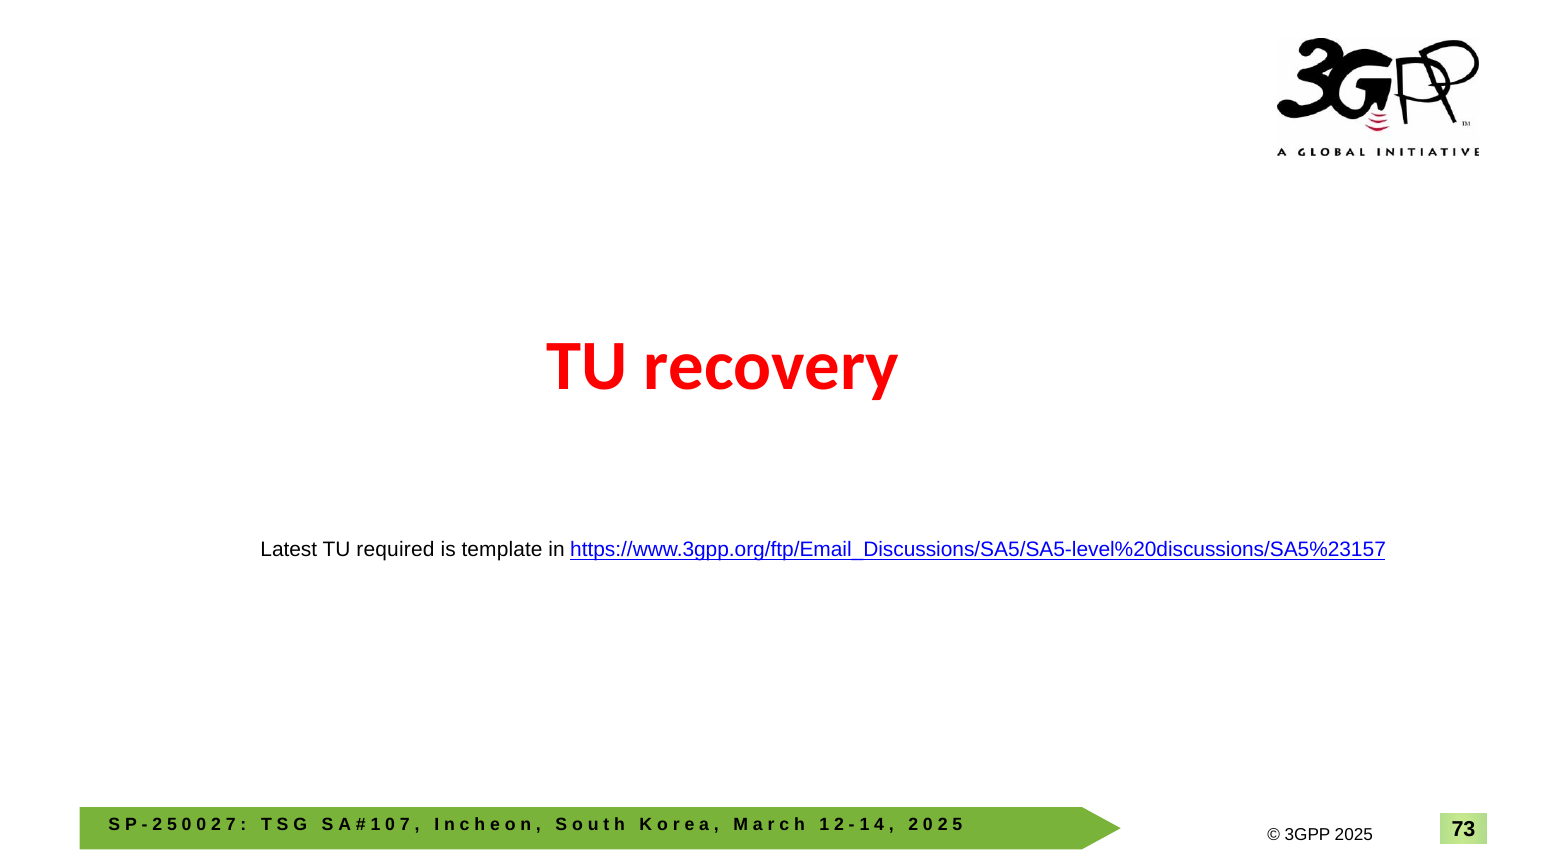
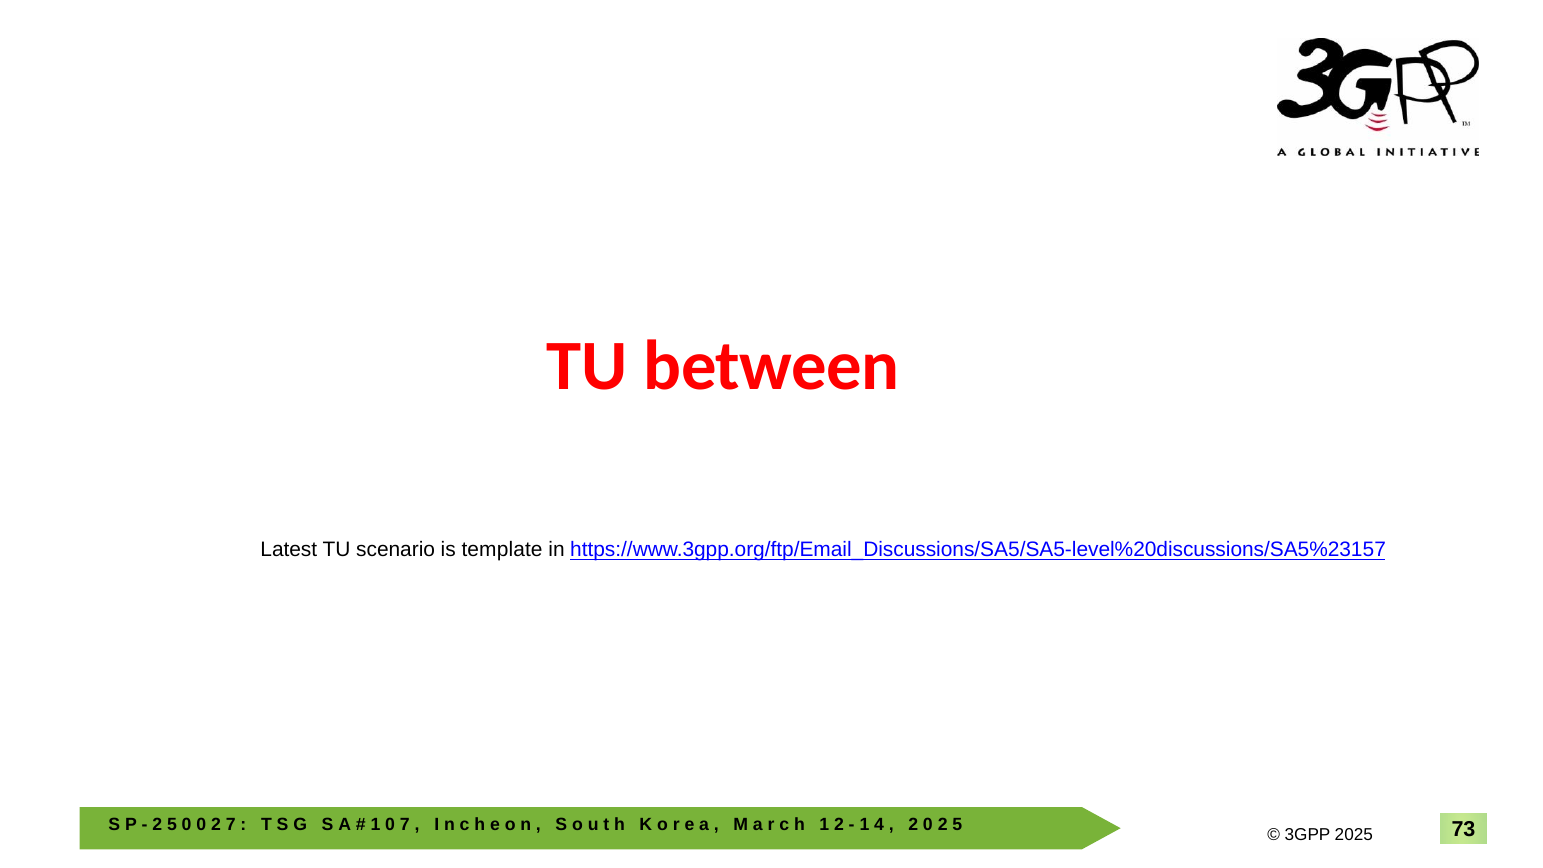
recovery: recovery -> between (772, 367)
required: required -> scenario (396, 550)
